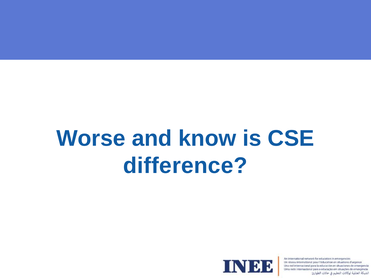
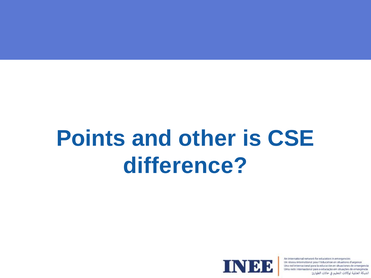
Worse: Worse -> Points (91, 139)
know: know -> other (207, 139)
